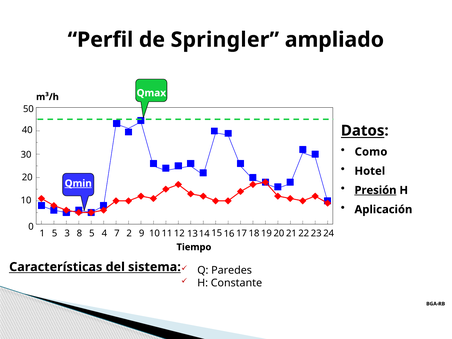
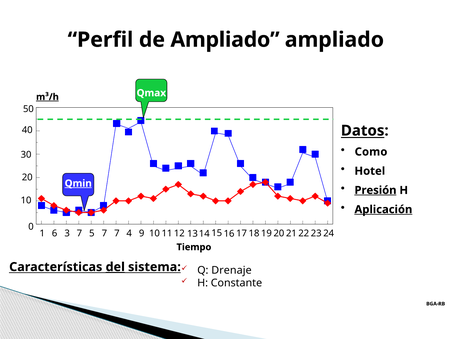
de Springler: Springler -> Ampliado (225, 40)
m³/h underline: none -> present (47, 97)
Aplicación underline: none -> present (383, 209)
1 5: 5 -> 6 (55, 234)
3 8: 8 -> 7 (79, 234)
5 4: 4 -> 7 (104, 234)
2: 2 -> 4 (129, 234)
del underline: none -> present (115, 267)
Paredes: Paredes -> Drenaje (232, 270)
